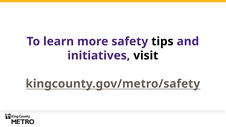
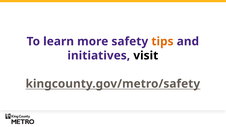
tips colour: black -> orange (162, 41)
